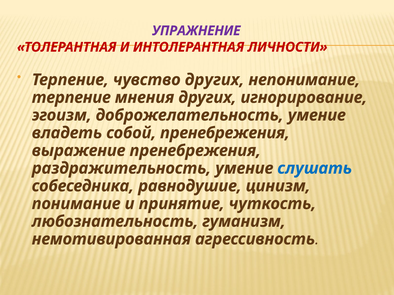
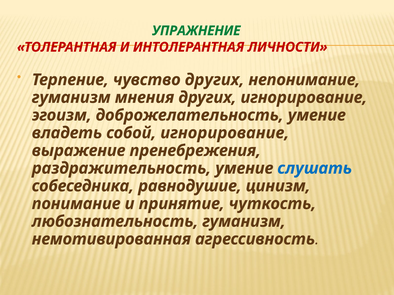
УПРАЖНЕНИЕ colour: purple -> green (196, 31)
терпение: терпение -> гуманизм (71, 98)
собой пренебрежения: пренебрежения -> игнорирование (225, 133)
